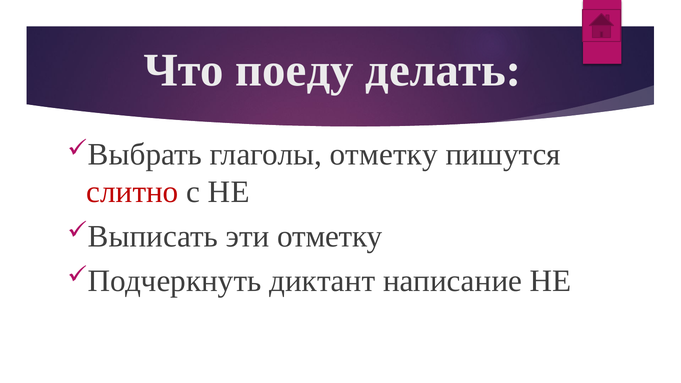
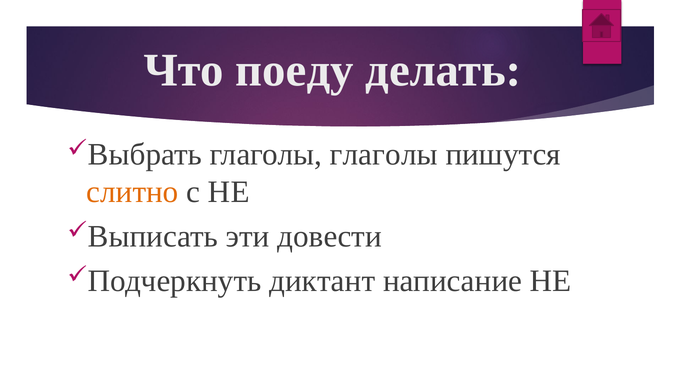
глаголы отметку: отметку -> глаголы (384, 154)
слитно colour: red -> orange (133, 192)
эти отметку: отметку -> довести (330, 236)
